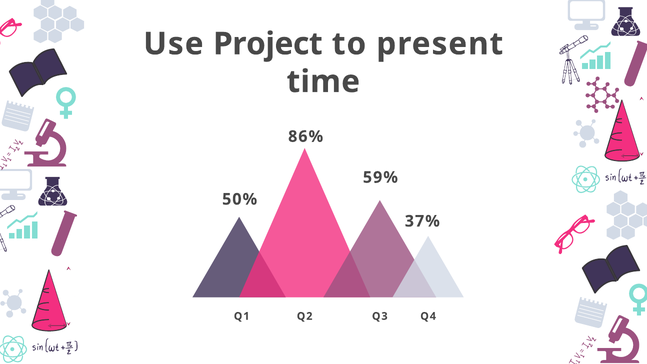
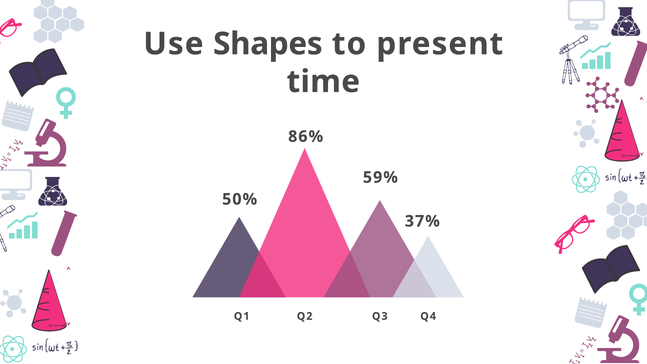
Project: Project -> Shapes (268, 44)
